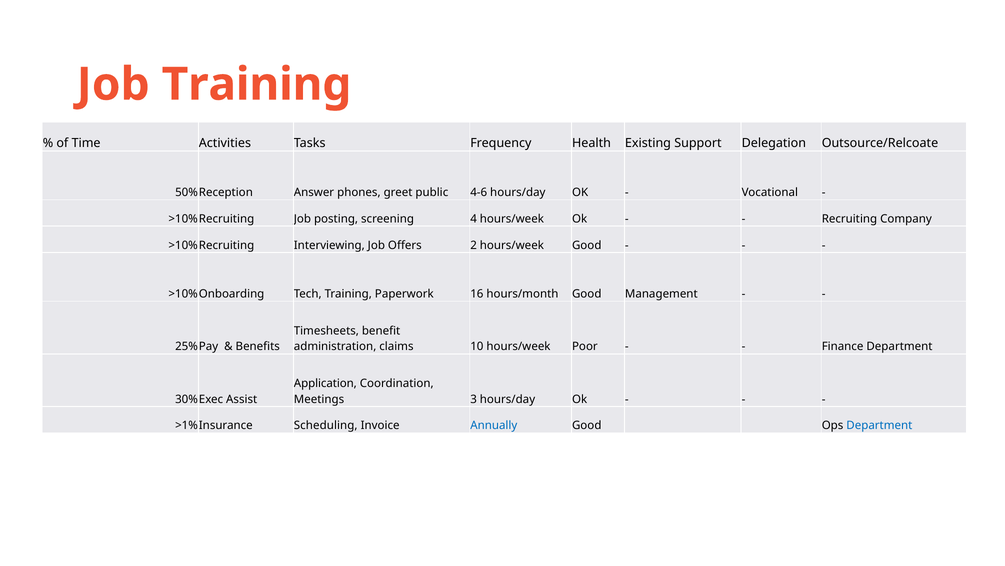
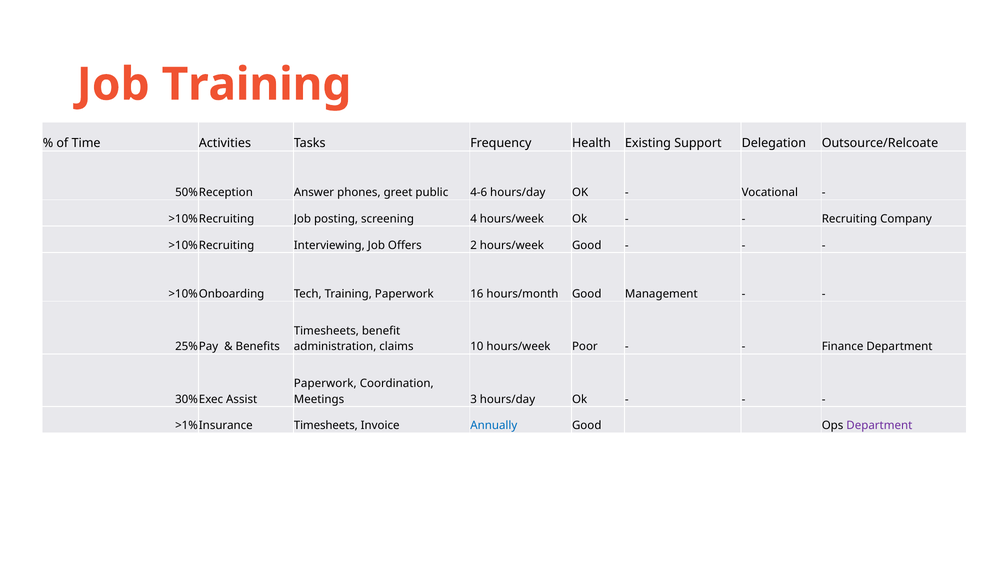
Application: Application -> Paperwork (325, 383)
Scheduling: Scheduling -> Timesheets (326, 425)
Department colour: blue -> purple (879, 425)
